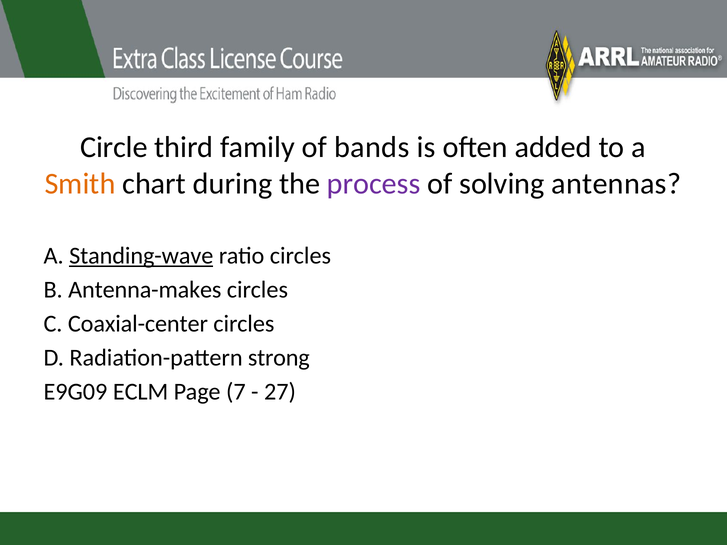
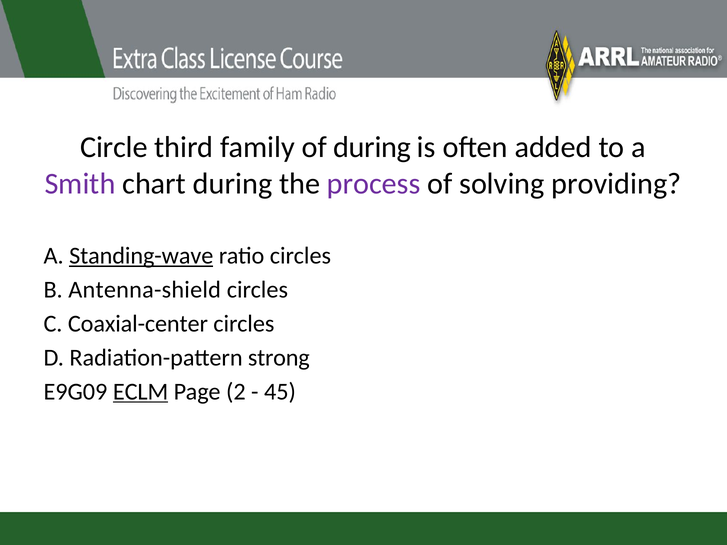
of bands: bands -> during (372, 147)
Smith colour: orange -> purple (80, 184)
antennas: antennas -> providing (616, 184)
Antenna-makes: Antenna-makes -> Antenna-shield (145, 290)
ECLM underline: none -> present (141, 392)
7: 7 -> 2 (236, 392)
27: 27 -> 45 (280, 392)
